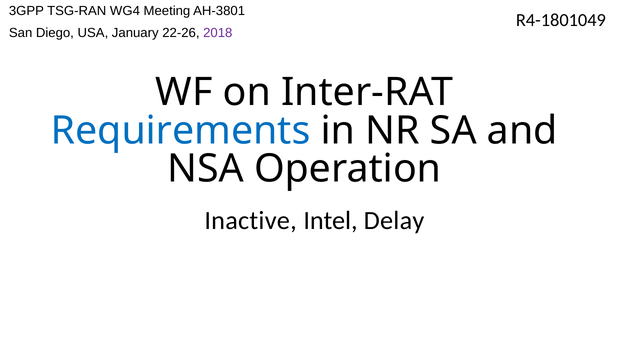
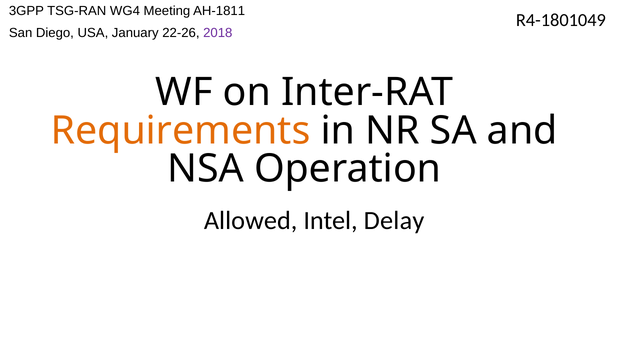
AH-3801: AH-3801 -> AH-1811 (219, 11)
Requirements colour: blue -> orange (181, 131)
Inactive: Inactive -> Allowed (251, 221)
